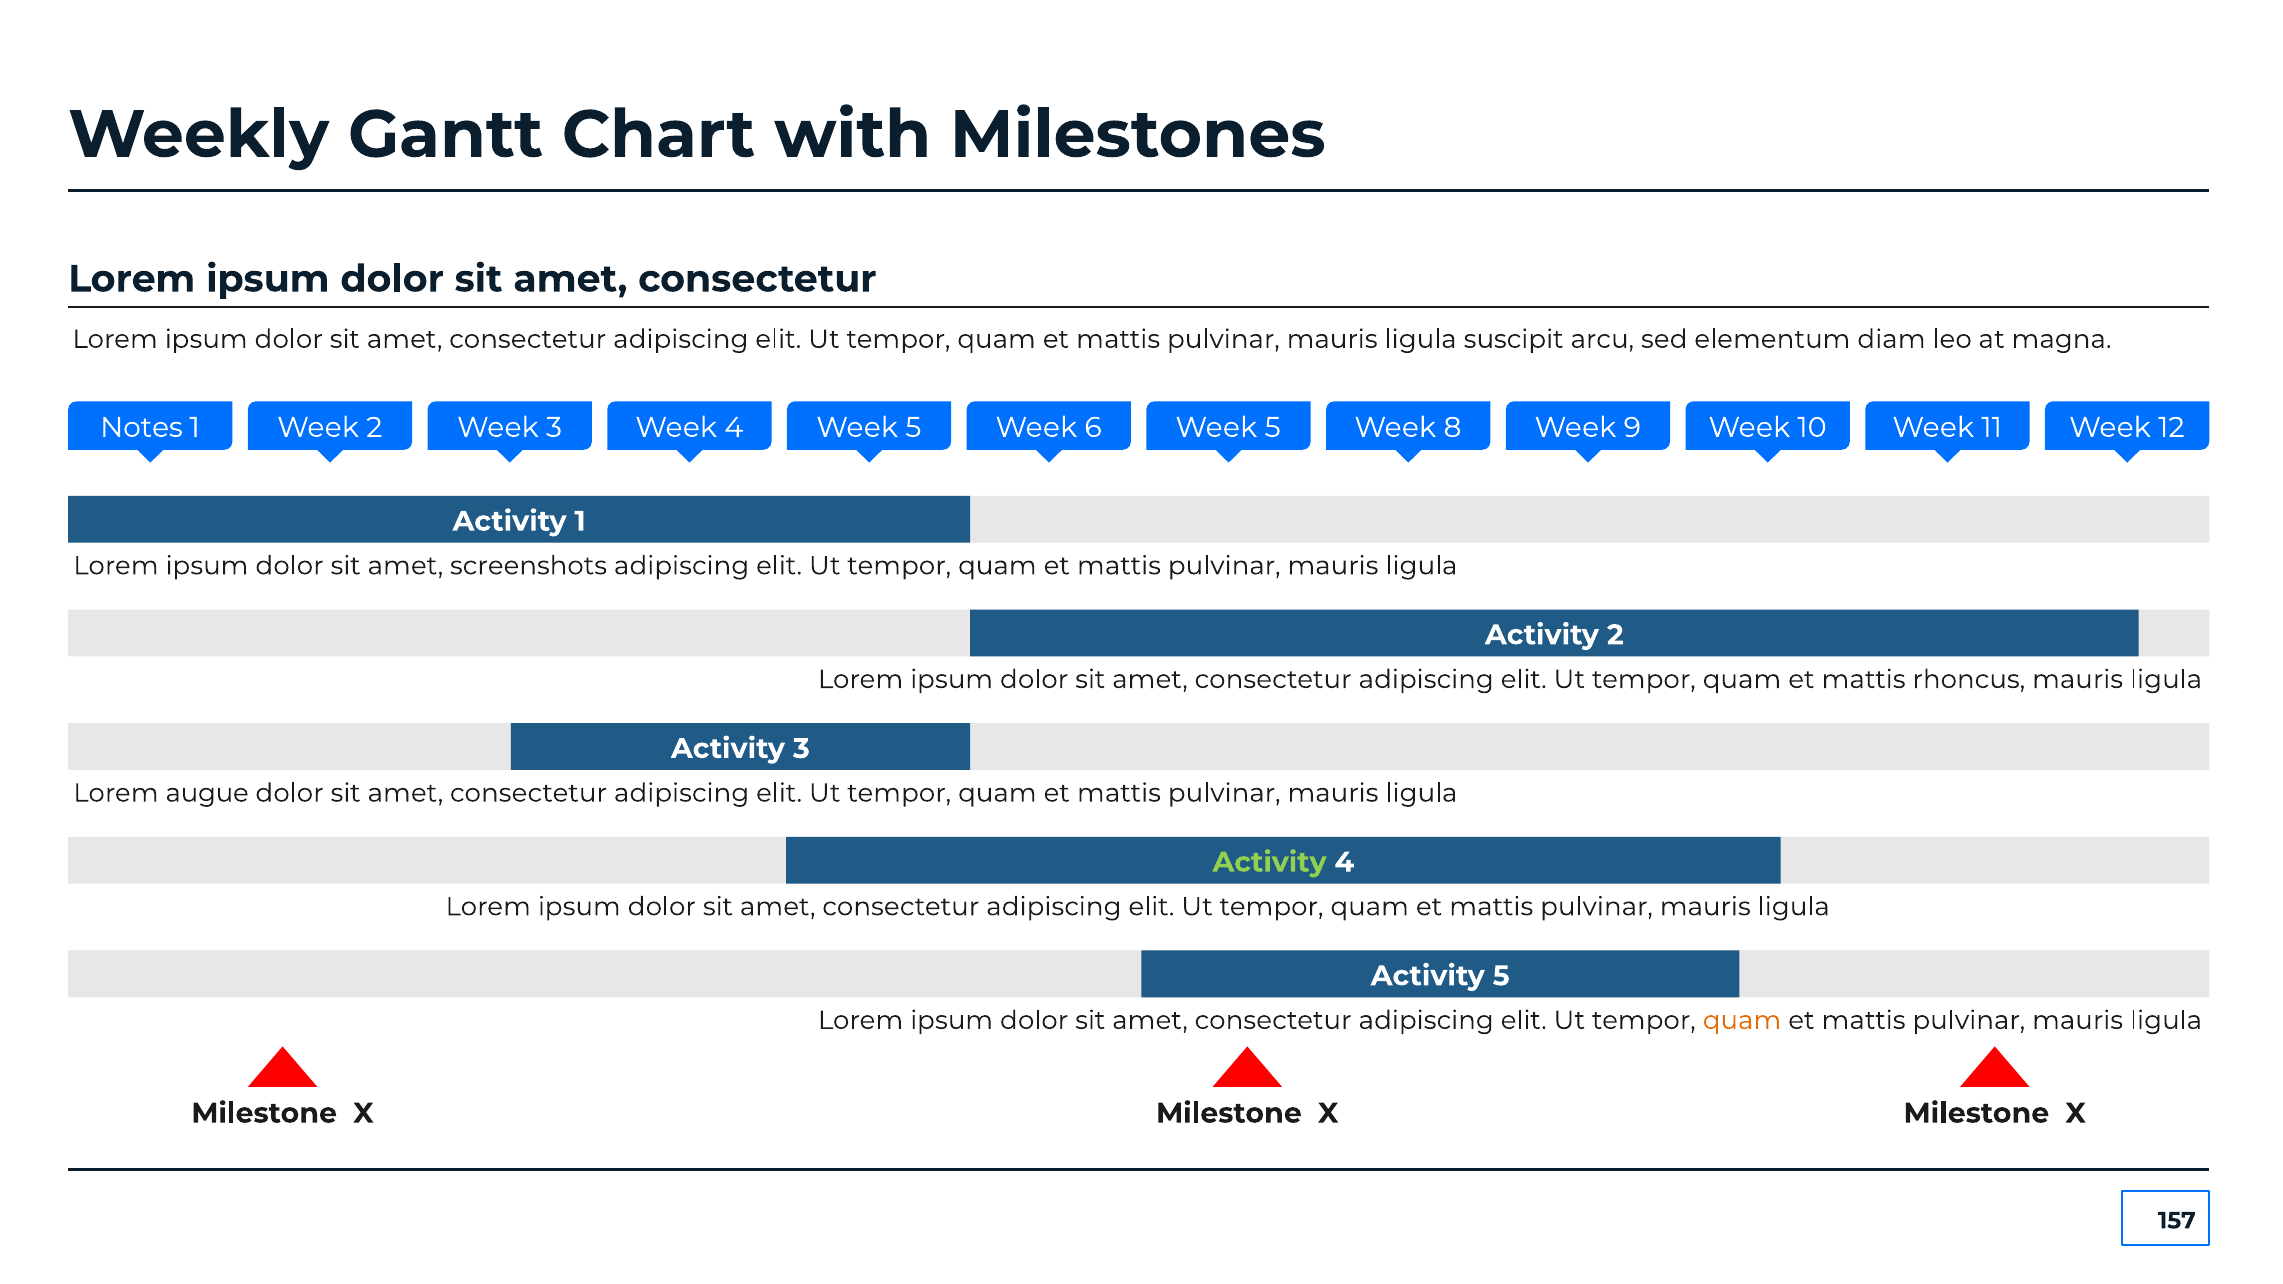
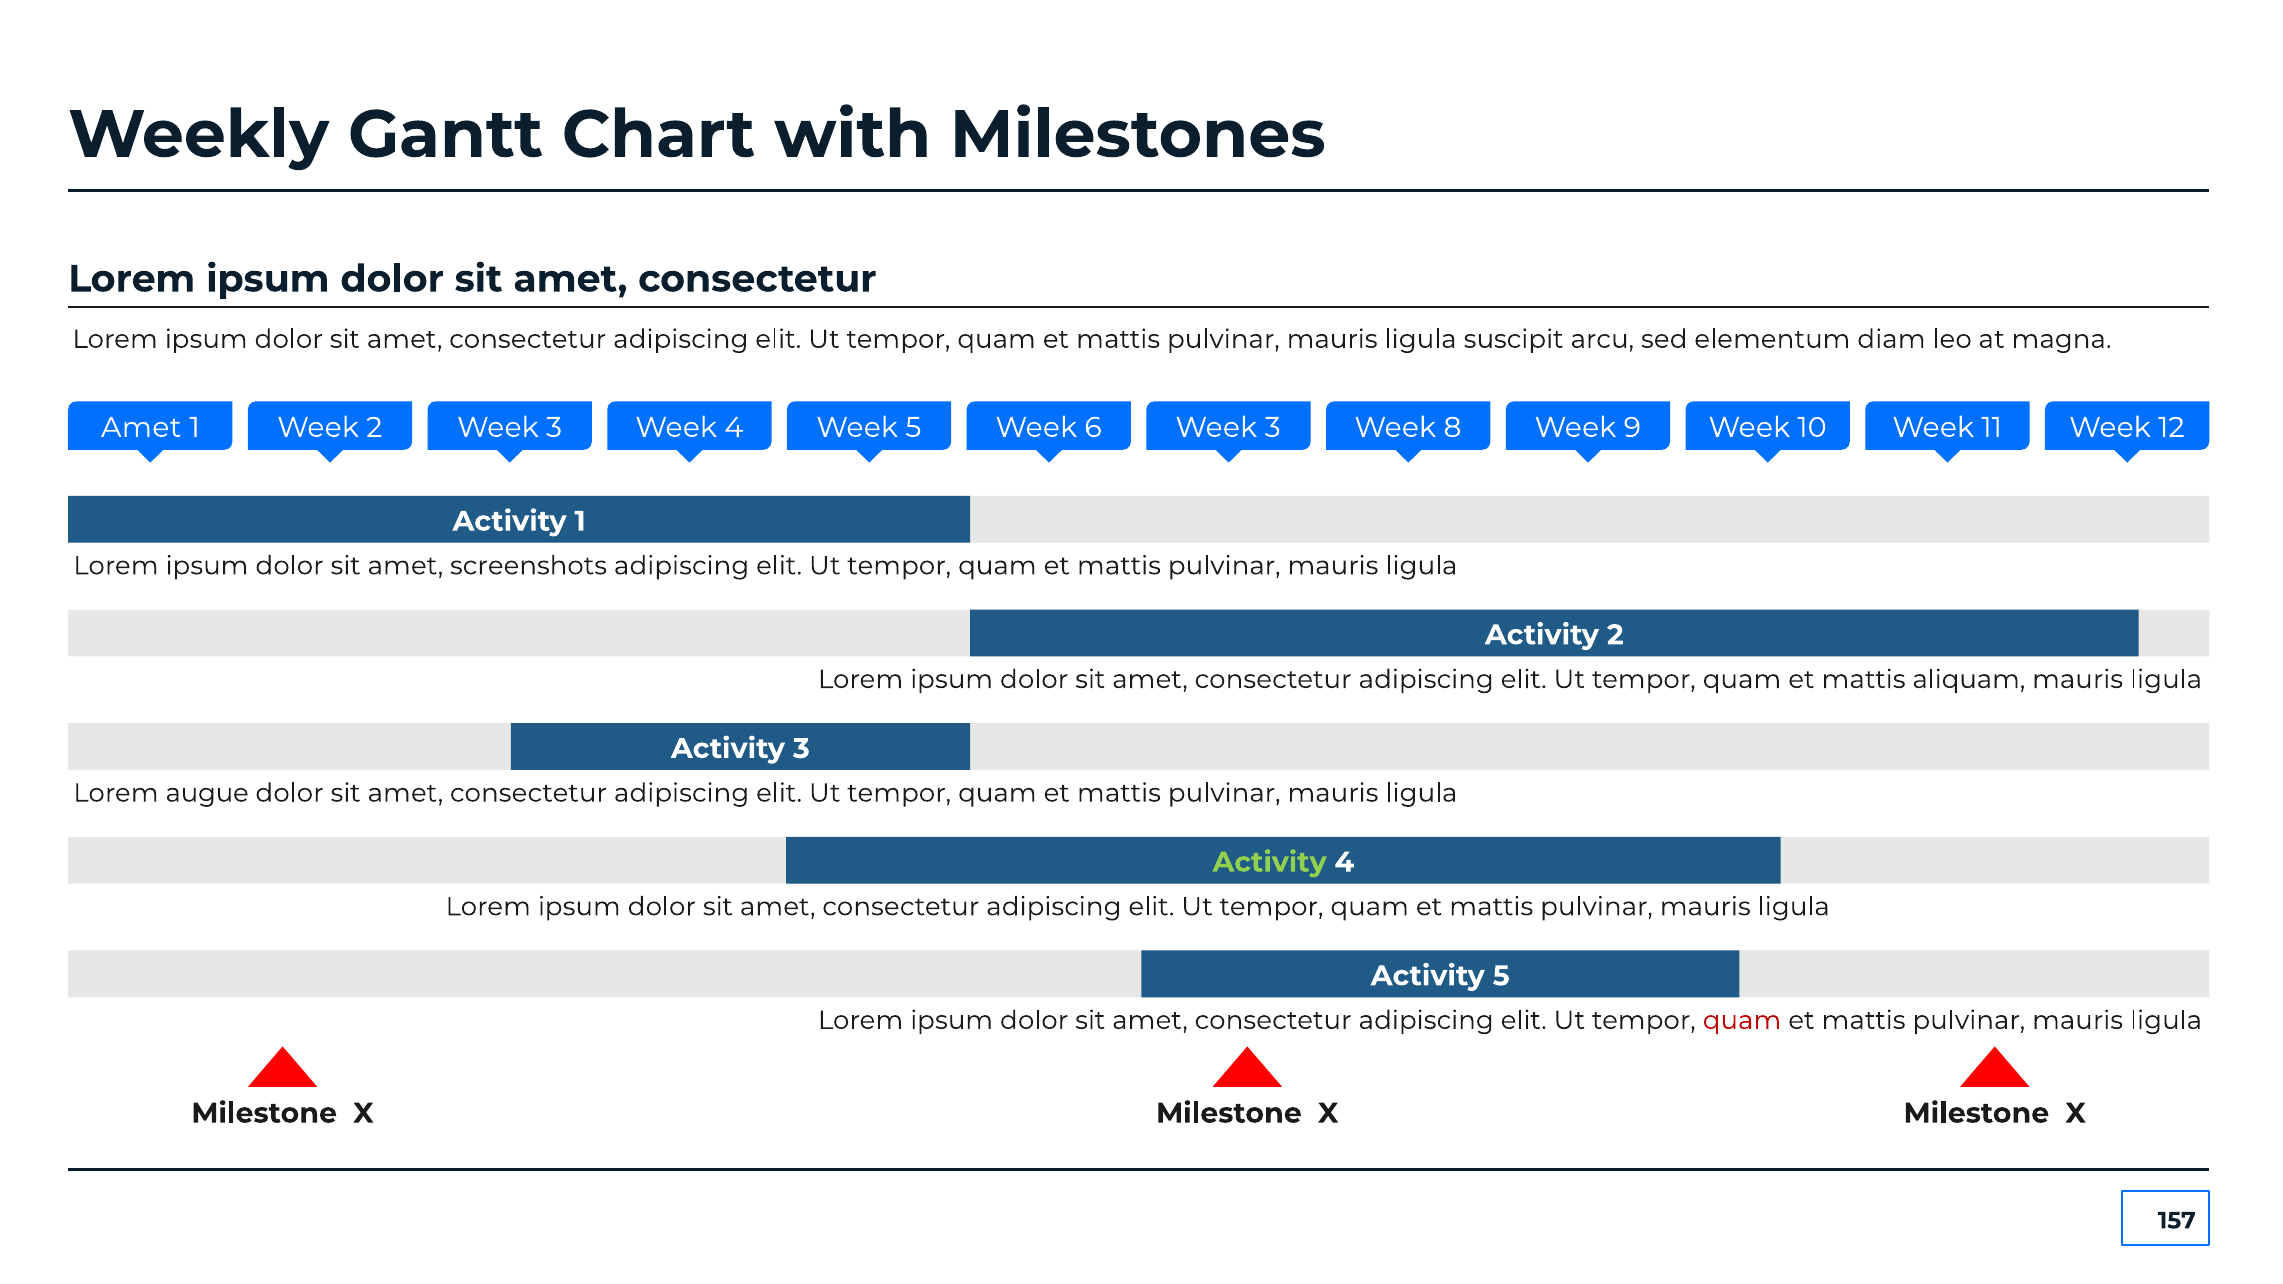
Notes: Notes -> Amet (141, 428)
6 Week 5: 5 -> 3 (1273, 428)
rhoncus: rhoncus -> aliquam (1969, 679)
quam colour: orange -> red (1742, 1020)
